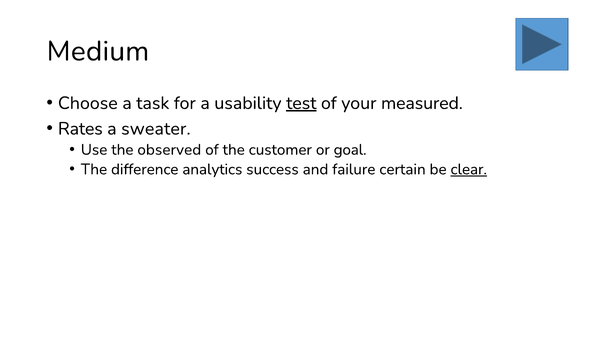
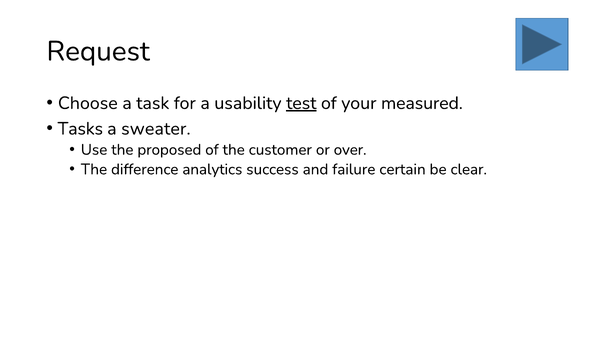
Medium: Medium -> Request (98, 51)
Rates: Rates -> Tasks (80, 129)
observed: observed -> proposed (169, 150)
goal: goal -> over (350, 150)
clear underline: present -> none (469, 169)
